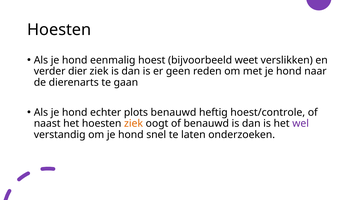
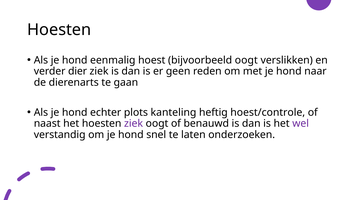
bijvoorbeeld weet: weet -> oogt (246, 60)
plots benauwd: benauwd -> kanteling (173, 112)
ziek colour: orange -> purple (134, 124)
